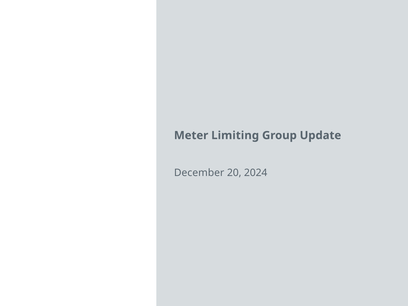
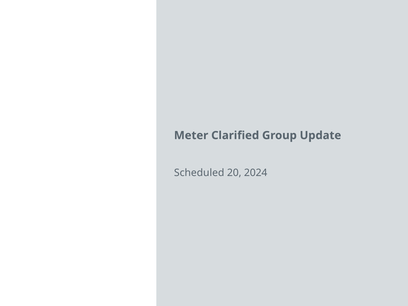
Limiting: Limiting -> Clarified (235, 135)
December: December -> Scheduled (199, 173)
